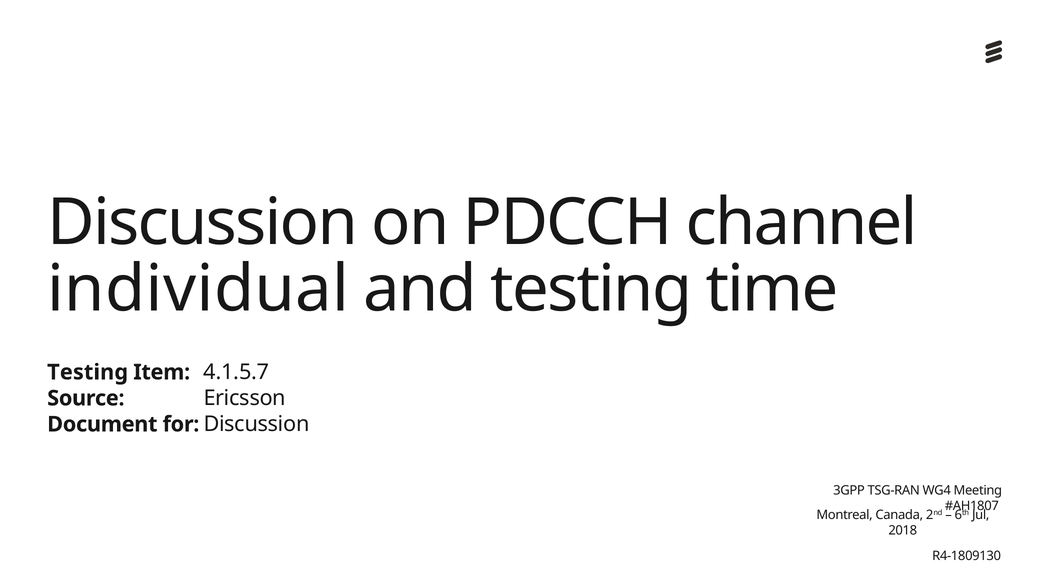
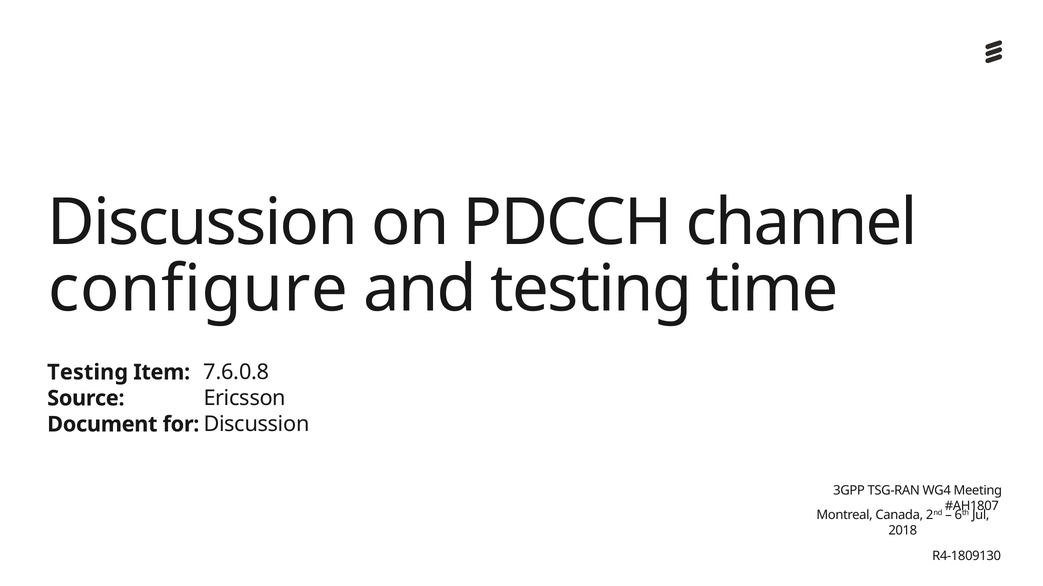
individual: individual -> configure (198, 290)
4.1.5.7: 4.1.5.7 -> 7.6.0.8 (236, 373)
